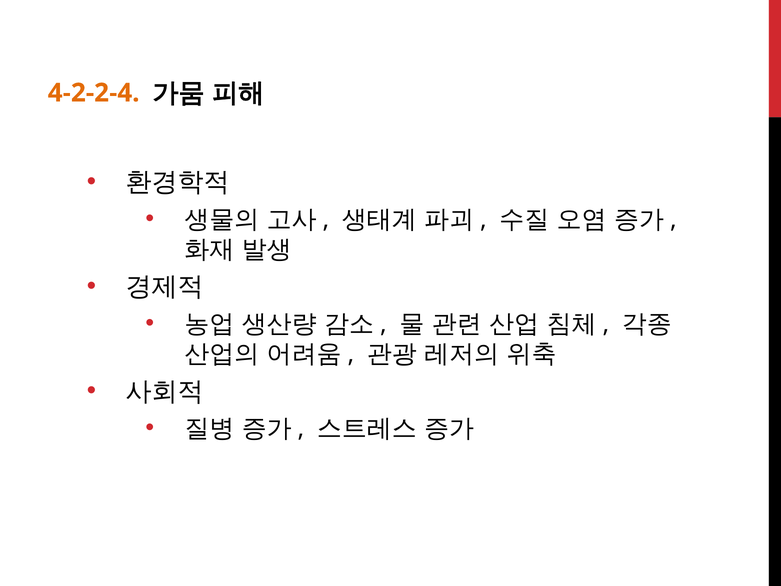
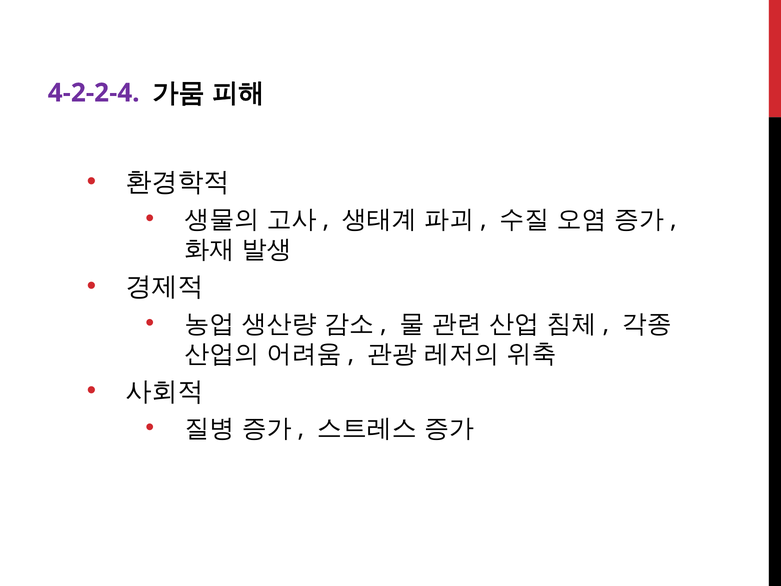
4-2-2-4 colour: orange -> purple (94, 93)
